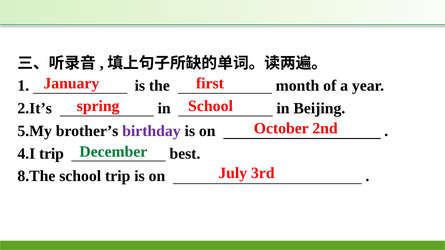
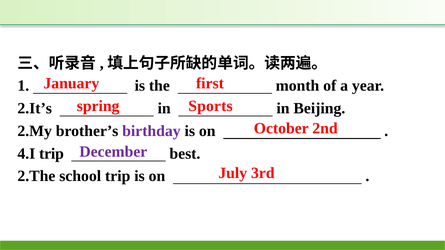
spring School: School -> Sports (210, 106)
5.My: 5.My -> 2.My (35, 131)
December colour: green -> purple (113, 152)
8.The: 8.The -> 2.The (36, 176)
